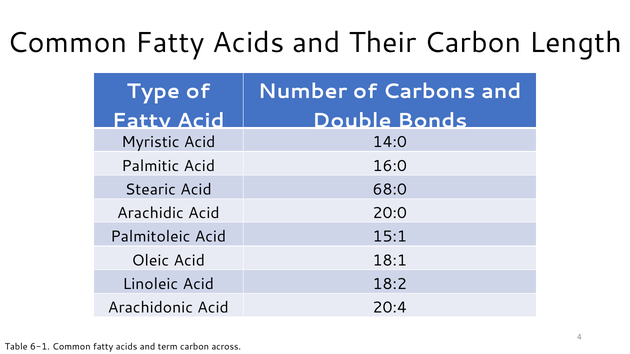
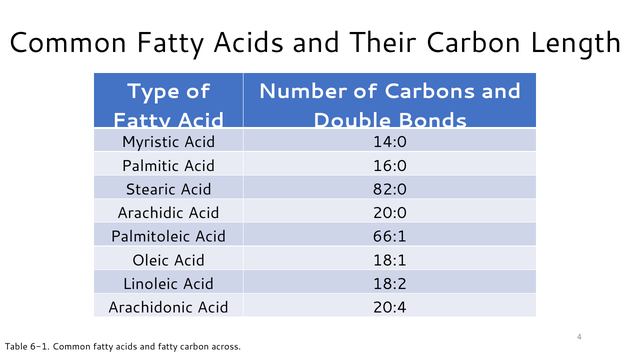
68:0: 68:0 -> 82:0 (390, 190)
15:1: 15:1 -> 66:1 (390, 237)
and term: term -> fatty (168, 347)
